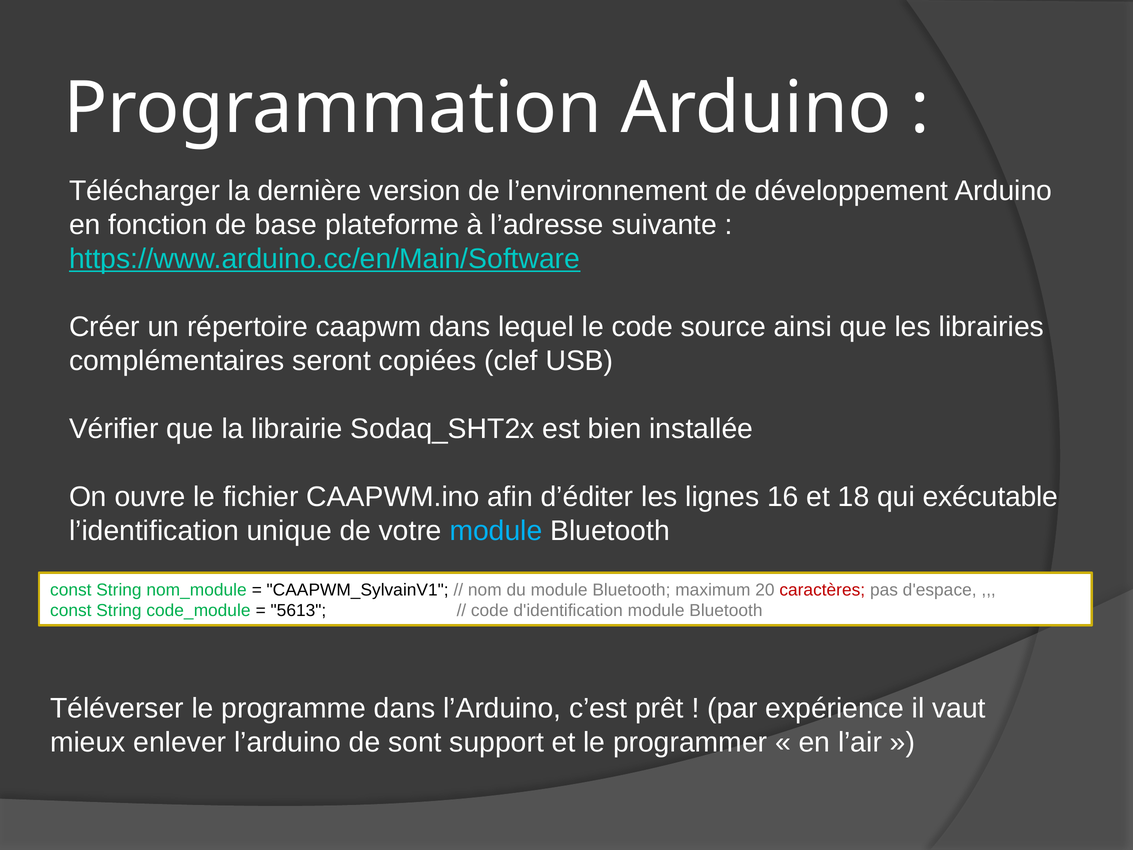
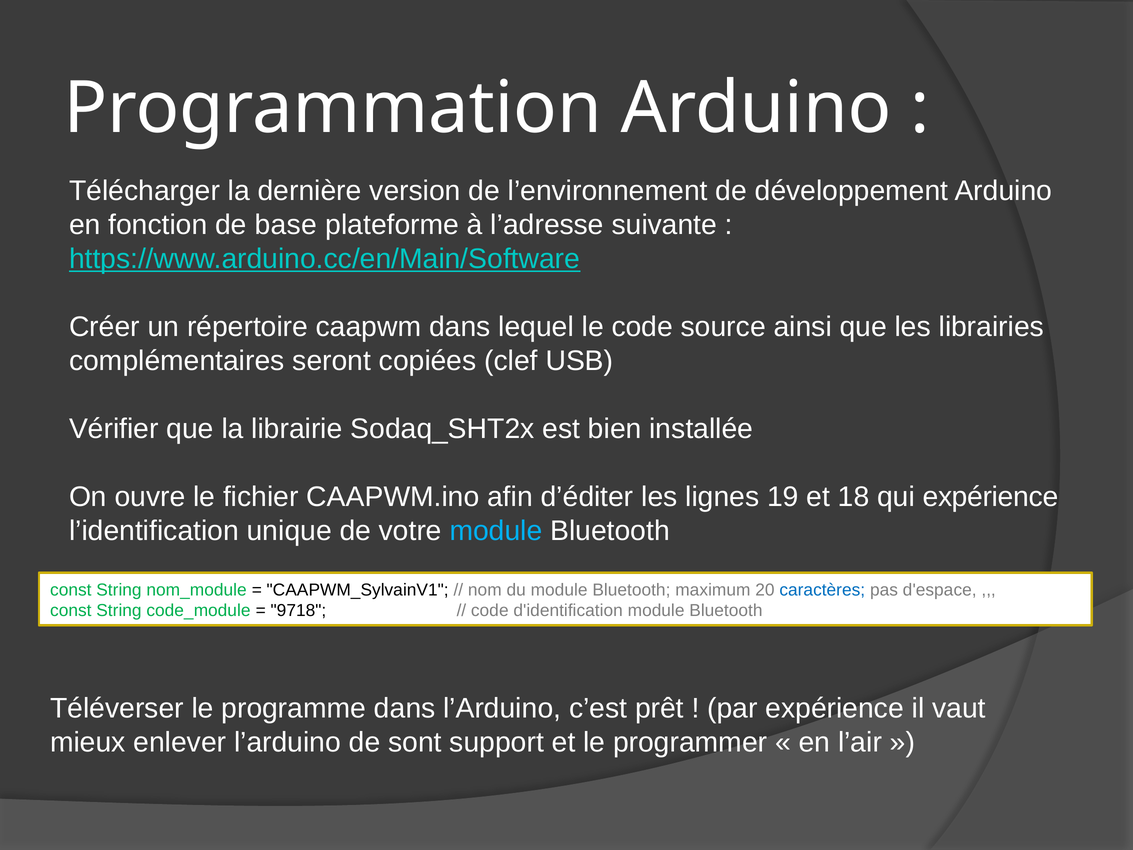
16: 16 -> 19 (783, 497)
qui exécutable: exécutable -> expérience (991, 497)
caractères colour: red -> blue (822, 590)
5613: 5613 -> 9718 (298, 610)
